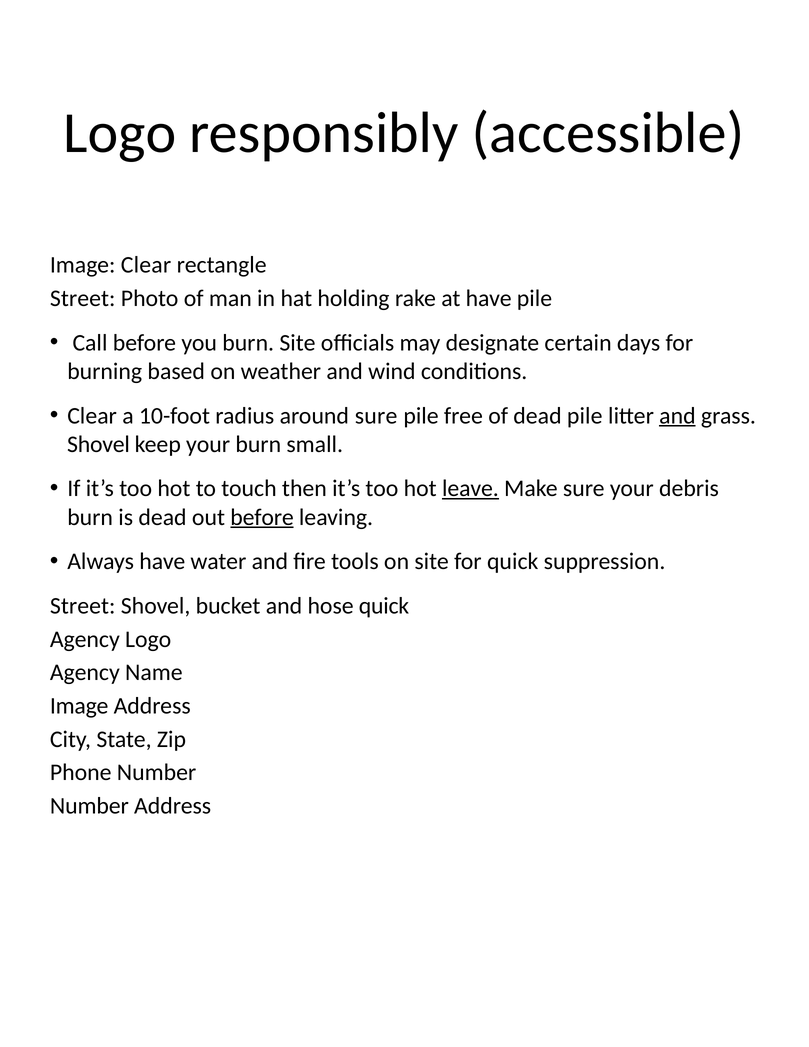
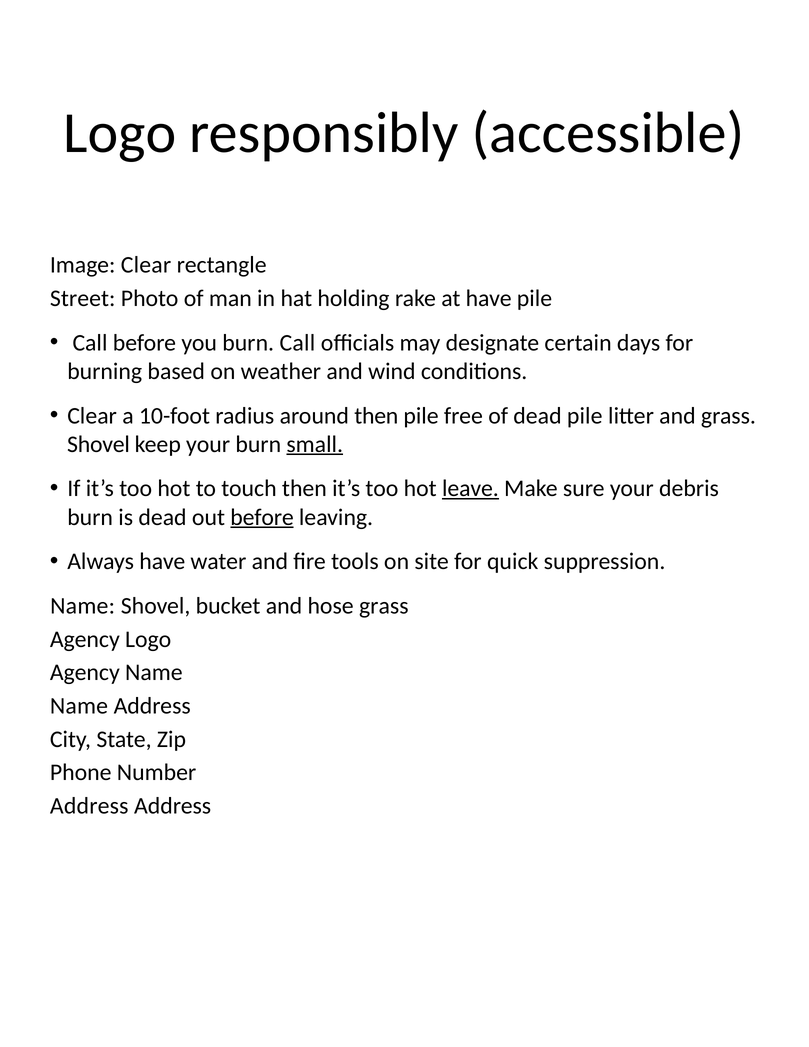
burn Site: Site -> Call (297, 343)
around sure: sure -> then (376, 416)
and underline: present -> none (677, 416)
small underline: none -> present (315, 444)
Street: Street -> Name (83, 606)
hose quick: quick -> grass (384, 606)
Image: Image -> Name (79, 706)
Number: Number -> Address (89, 806)
